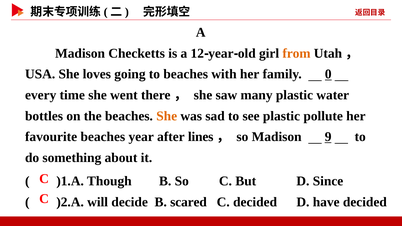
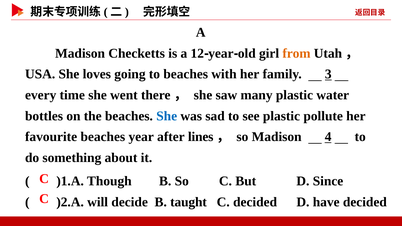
0: 0 -> 3 (328, 74)
She colour: orange -> blue (167, 116)
9: 9 -> 4 (328, 137)
scared: scared -> taught (189, 202)
